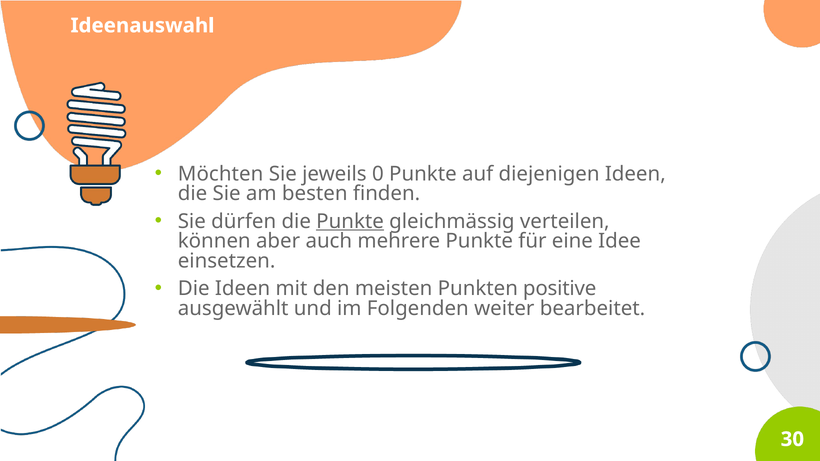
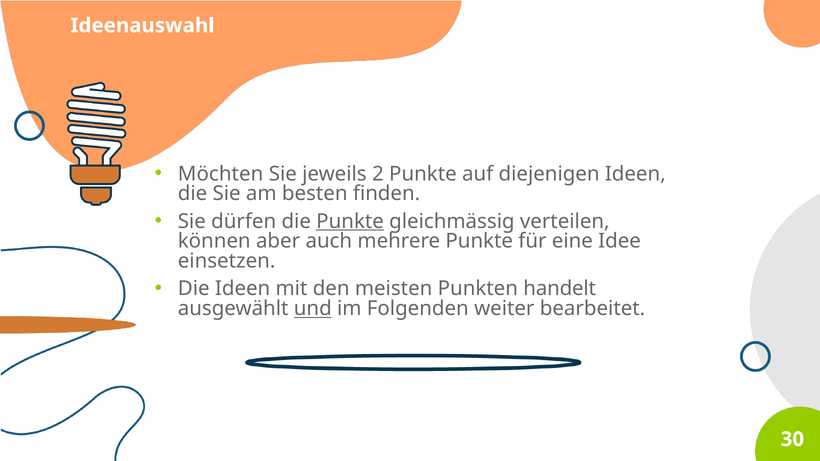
0: 0 -> 2 (378, 174)
positive: positive -> handelt (560, 289)
und underline: none -> present (313, 309)
